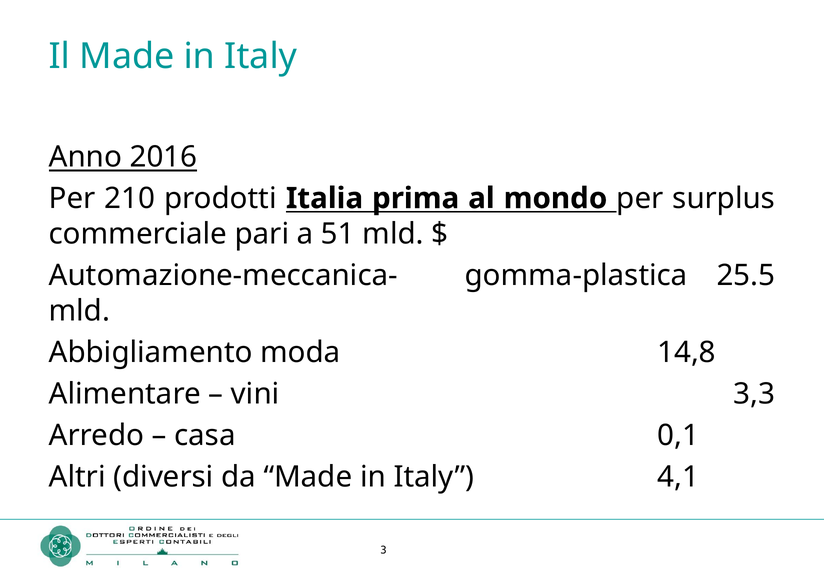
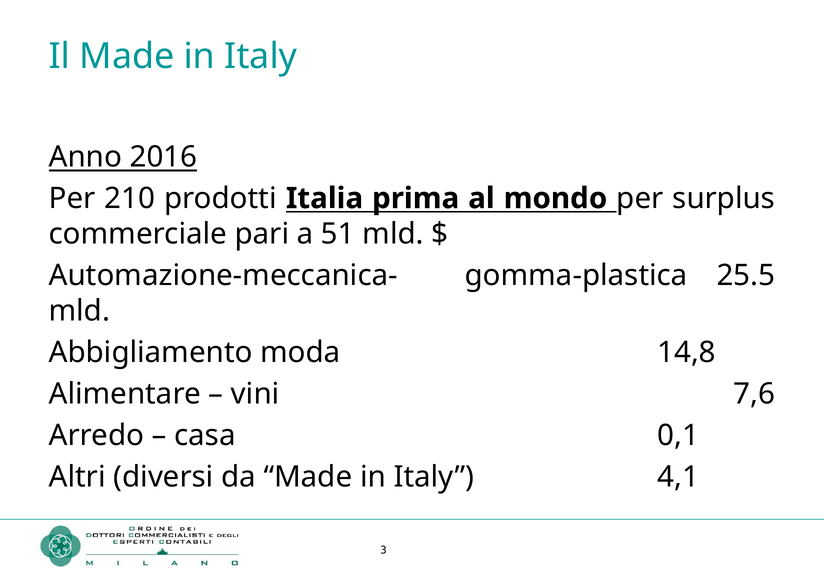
3,3: 3,3 -> 7,6 (754, 394)
